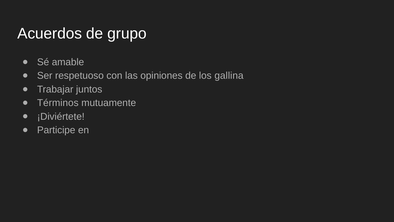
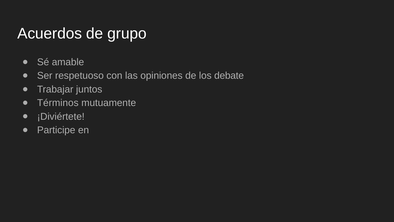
gallina: gallina -> debate (229, 76)
